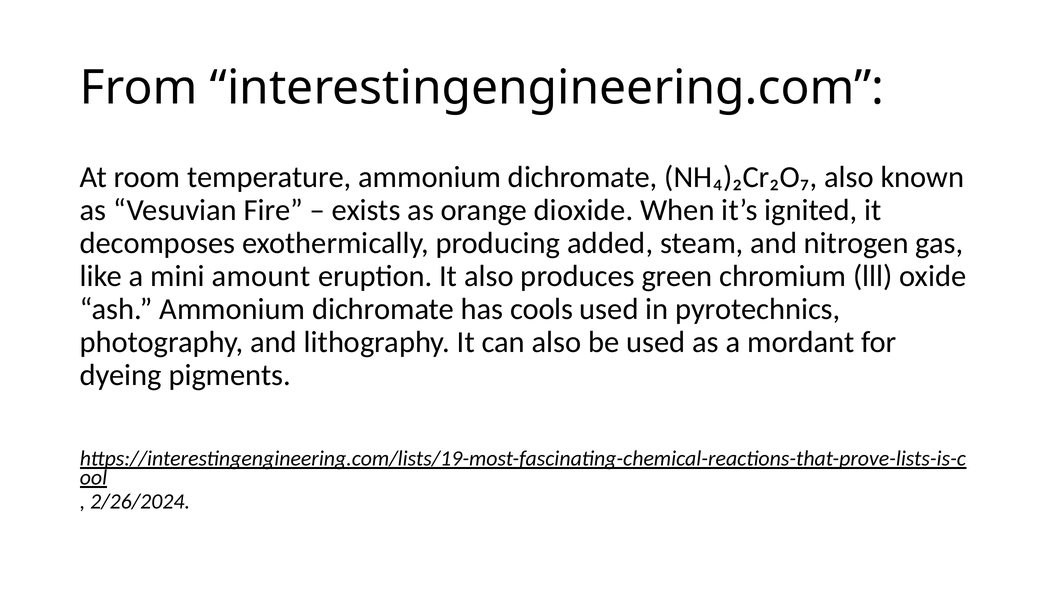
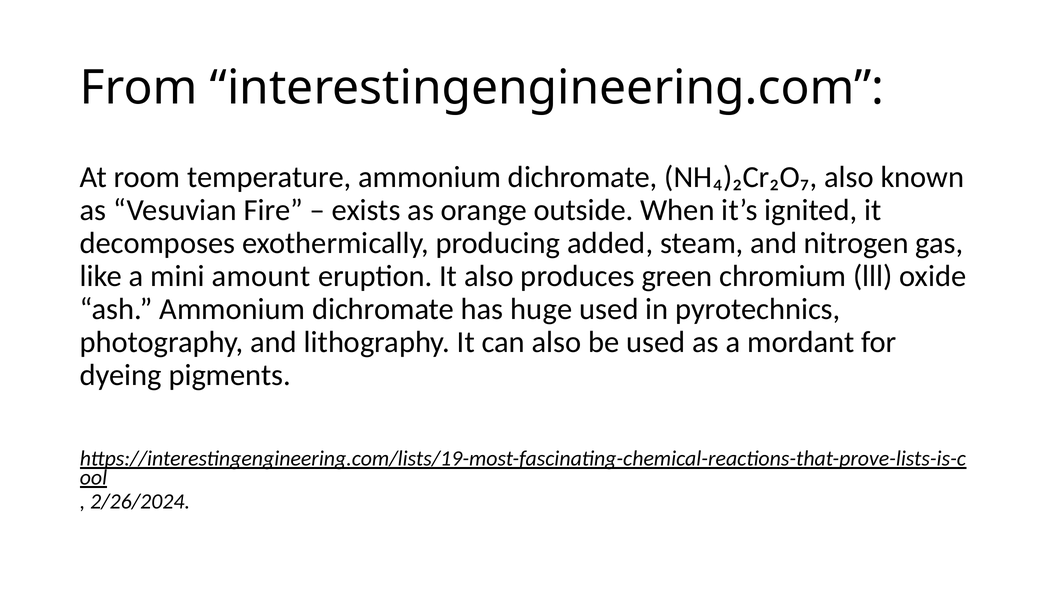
dioxide: dioxide -> outside (584, 210)
cools: cools -> huge (541, 309)
